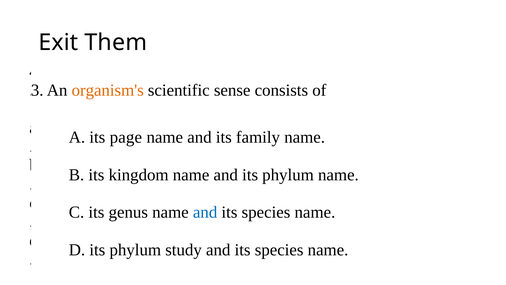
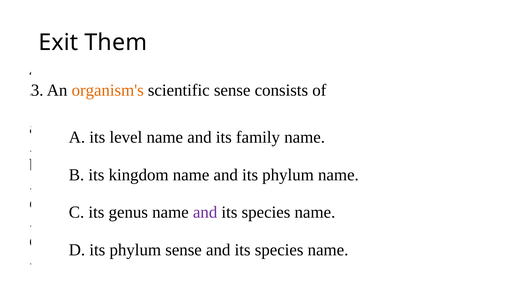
page: page -> level (126, 137)
and colour: blue -> purple (205, 212)
phylum study: study -> sense (184, 250)
